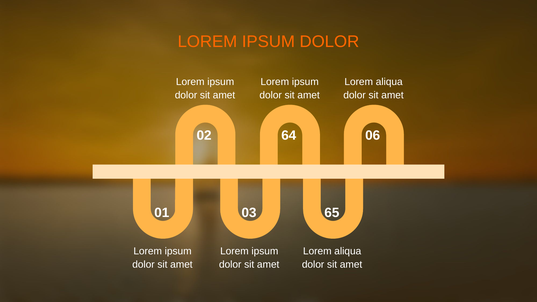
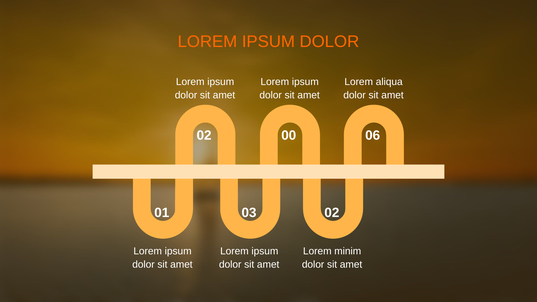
64: 64 -> 00 (289, 135)
03 65: 65 -> 02 (332, 213)
aliqua: aliqua -> minim (348, 251)
